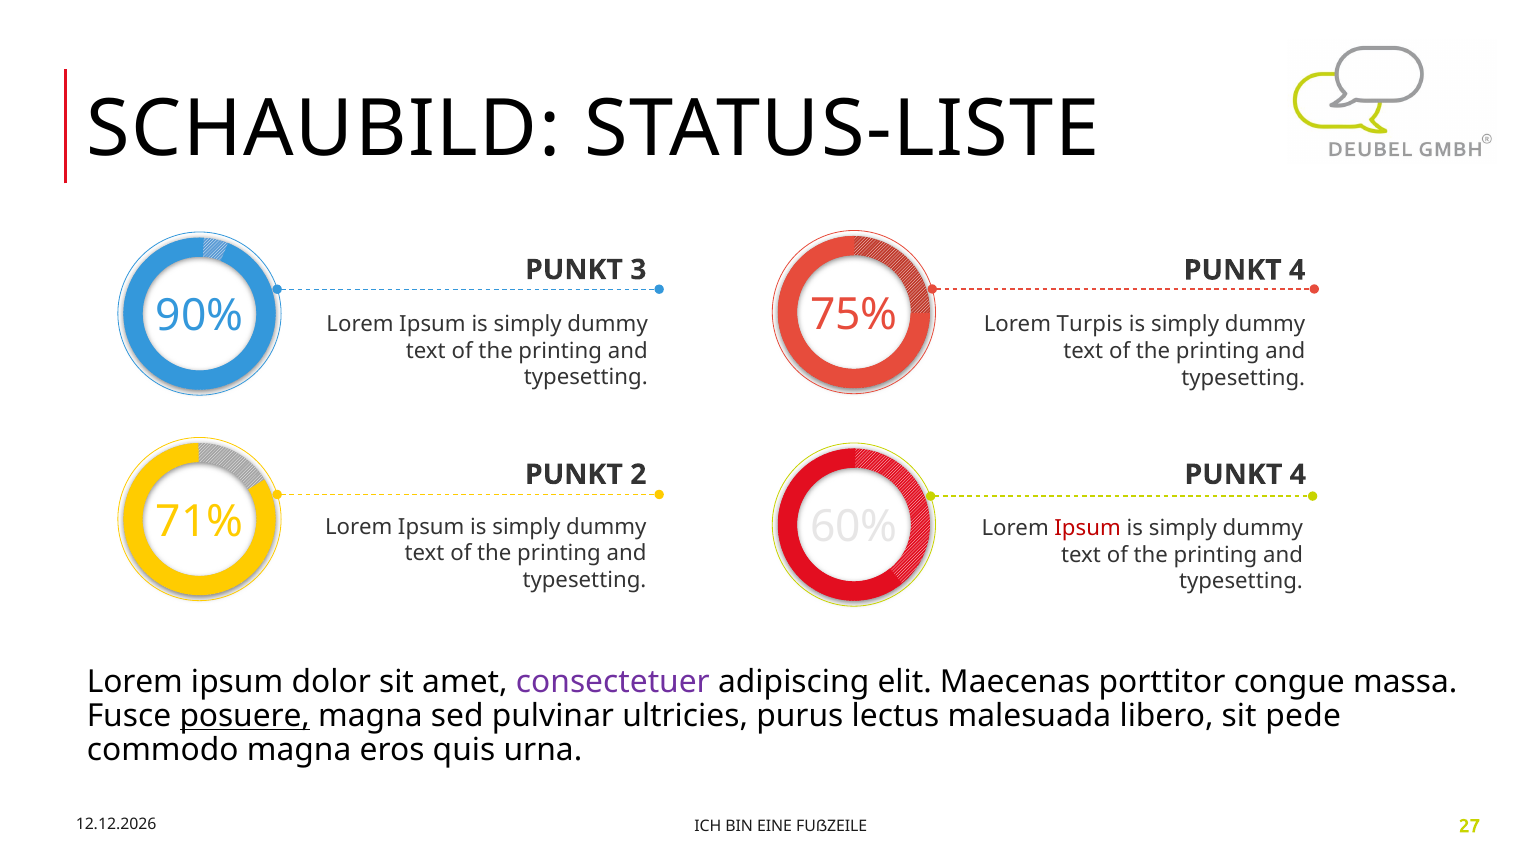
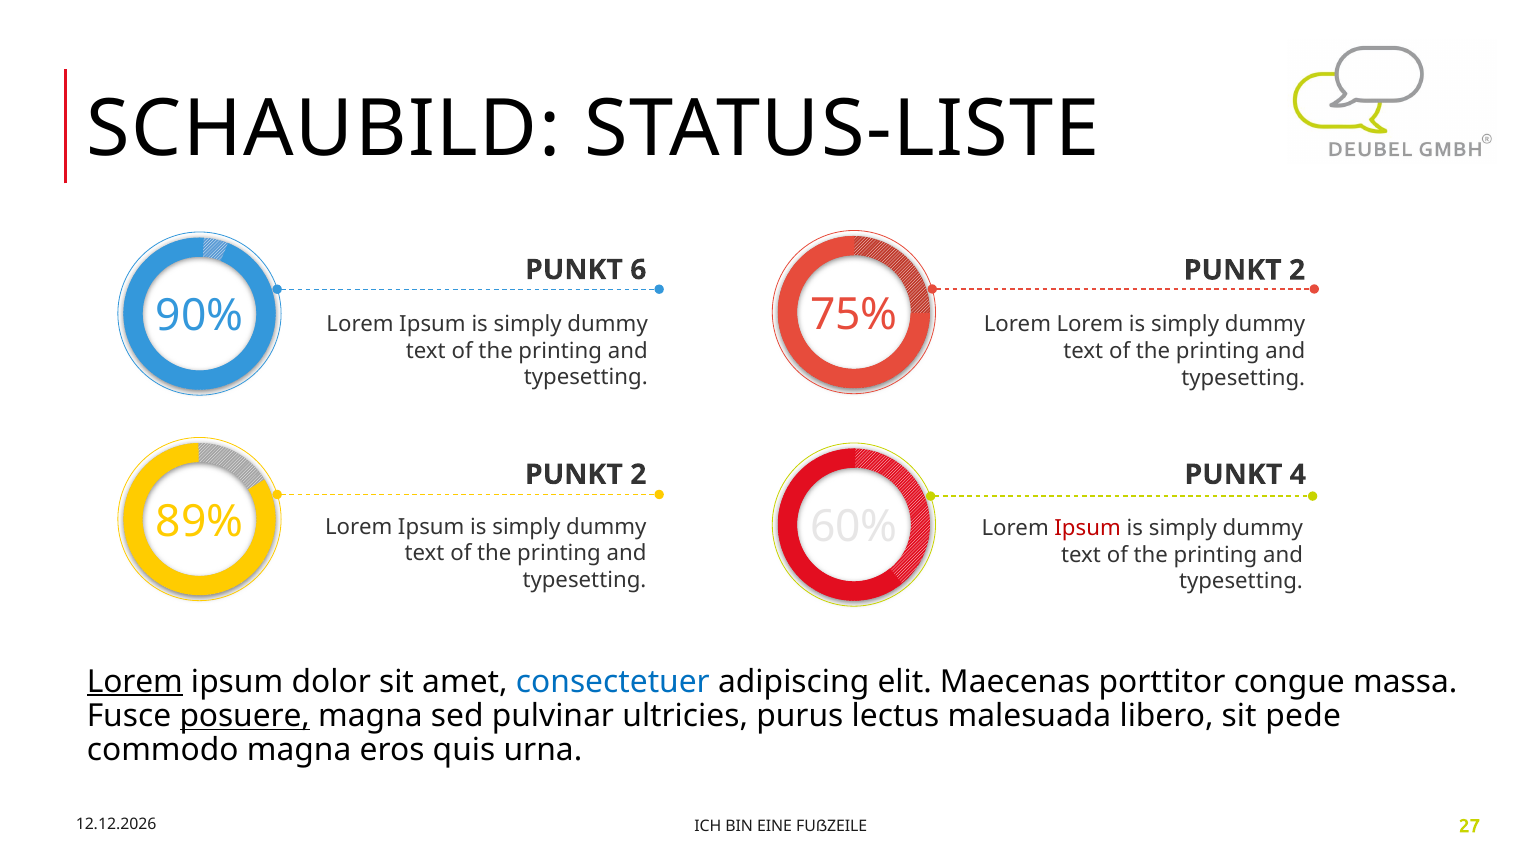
3: 3 -> 6 (638, 270)
4: 4 -> 2 (1297, 270)
Lorem Turpis: Turpis -> Lorem (1090, 324)
71%: 71% -> 89% (200, 522)
Lorem underline: none -> present (135, 682)
consectetuer colour: purple -> blue (613, 682)
